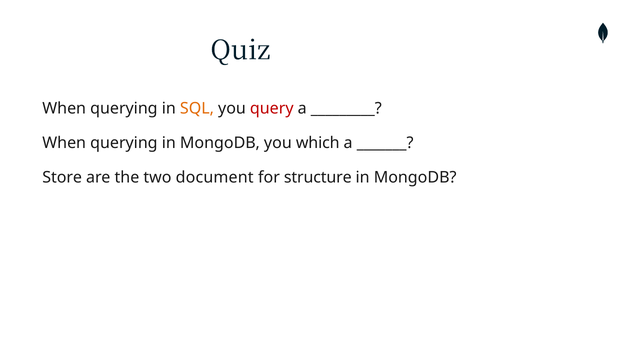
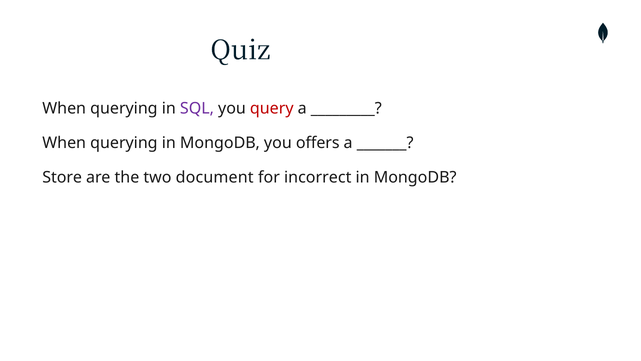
SQL colour: orange -> purple (197, 108)
which: which -> offers (318, 143)
structure: structure -> incorrect (318, 177)
